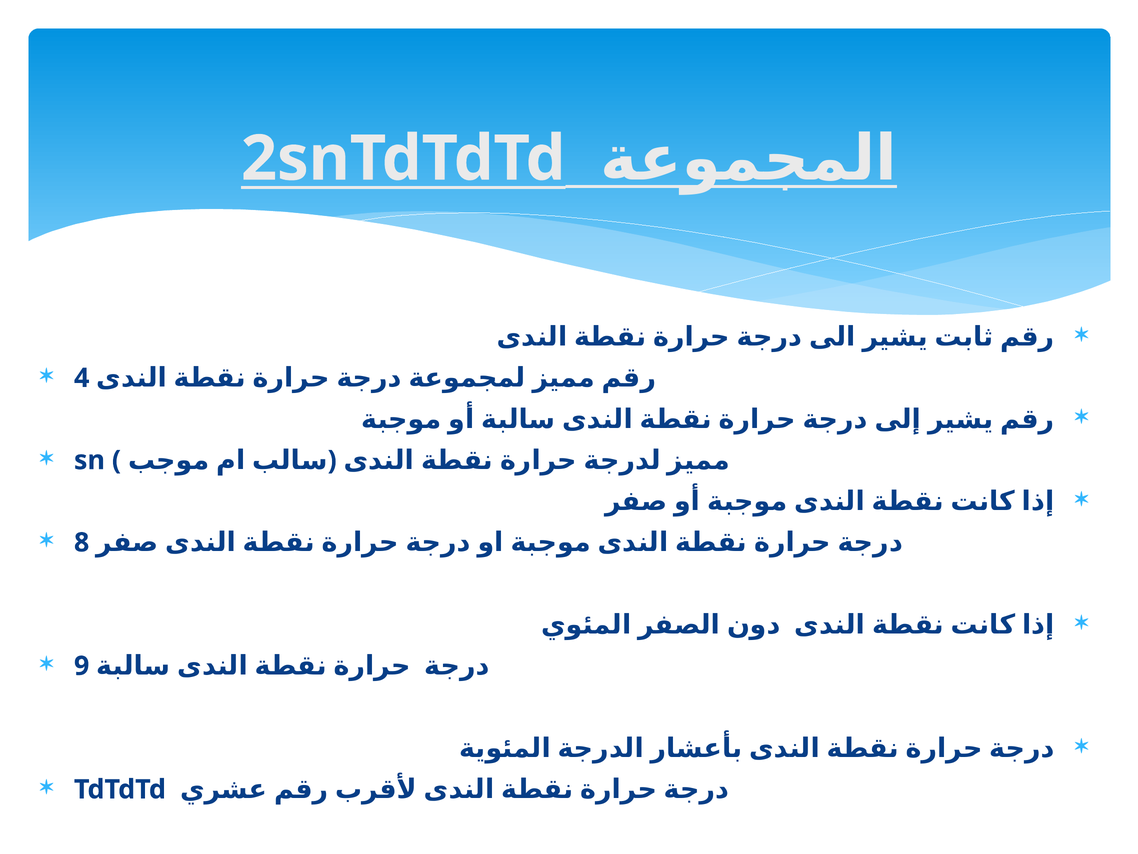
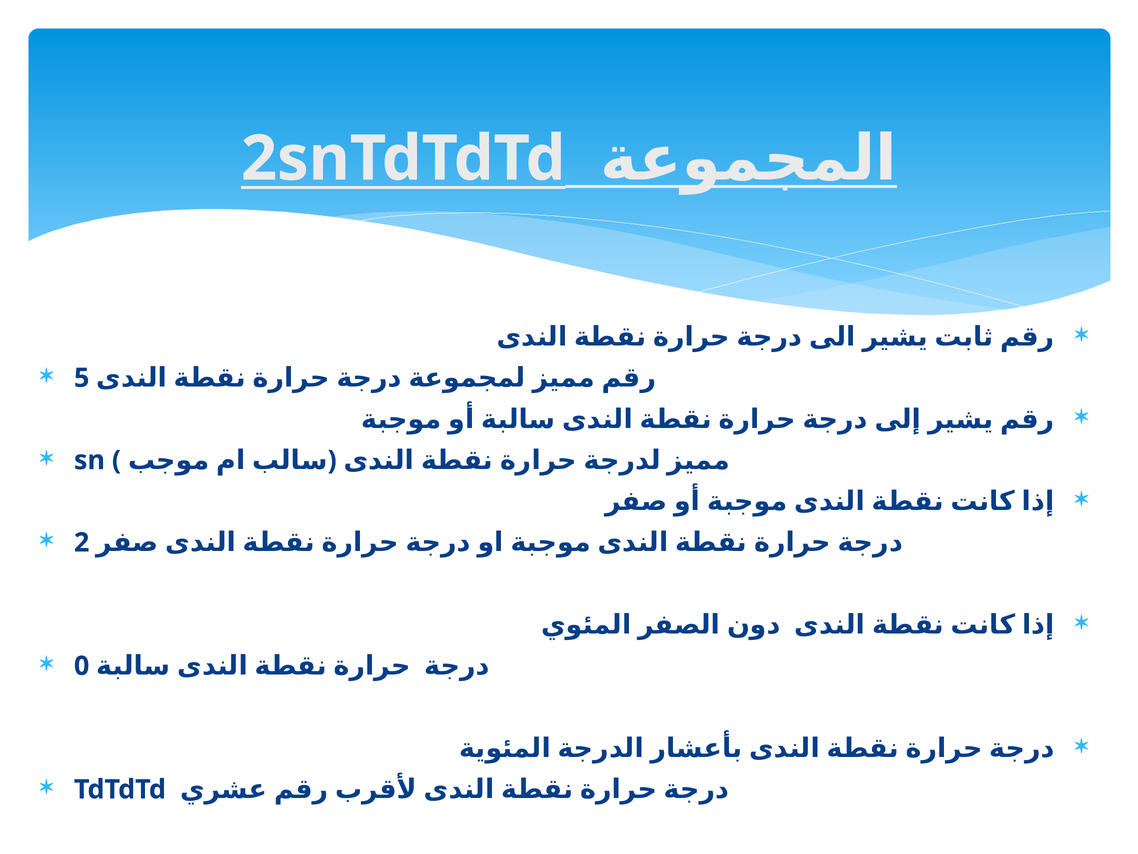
4: 4 -> 5 (82, 378)
8: 8 -> 2 (82, 542)
9: 9 -> 0 (82, 666)
